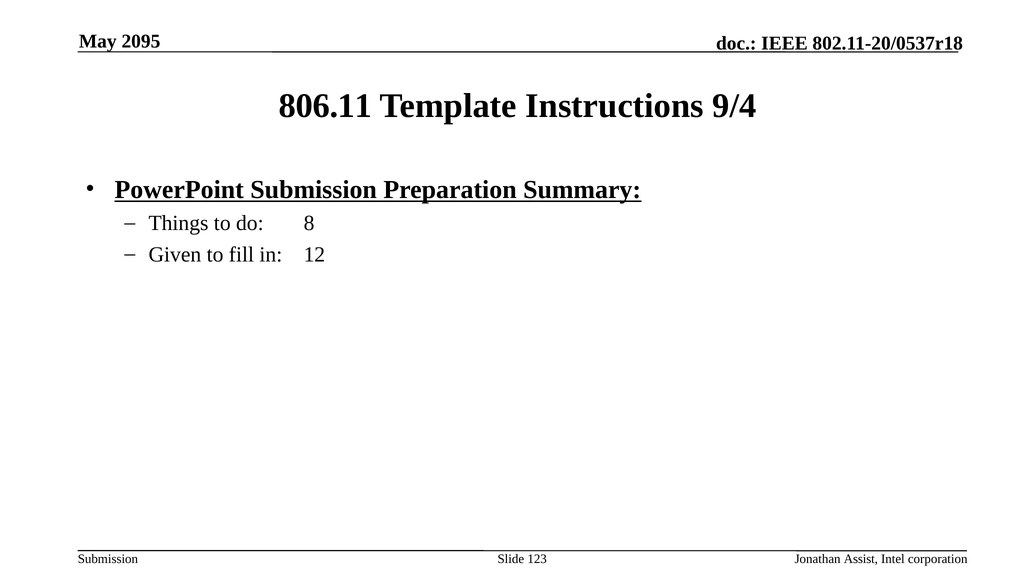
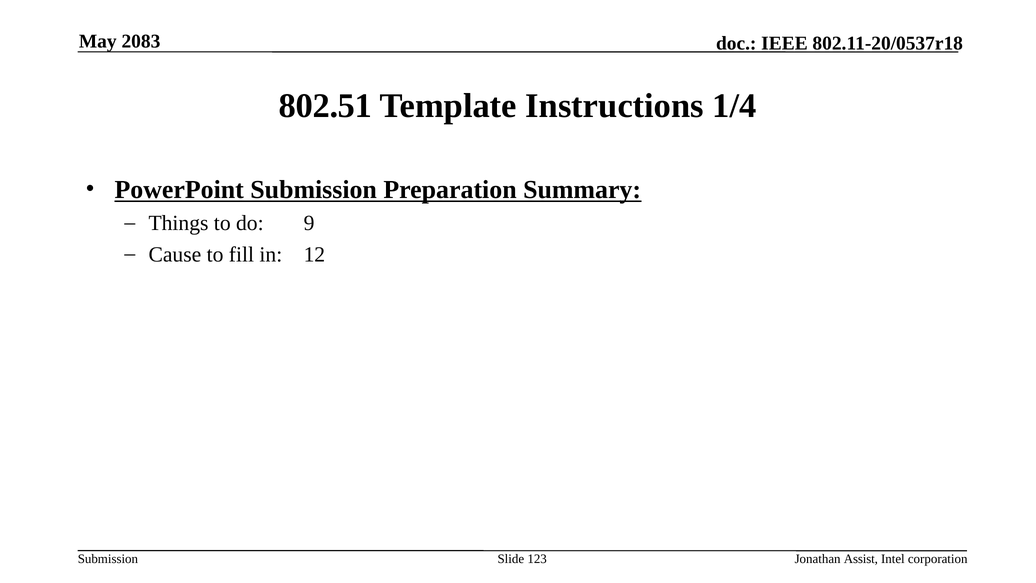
2095: 2095 -> 2083 (141, 41)
806.11: 806.11 -> 802.51 (325, 106)
9/4: 9/4 -> 1/4 (735, 106)
8: 8 -> 9 (309, 223)
Given: Given -> Cause (175, 254)
